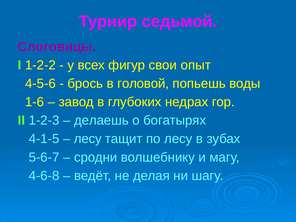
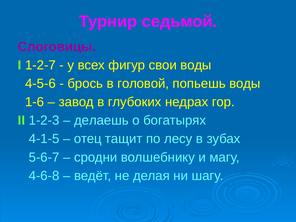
1-2-2: 1-2-2 -> 1-2-7 (40, 65)
свои опыт: опыт -> воды (196, 65)
лесу: лесу -> отец (88, 139)
